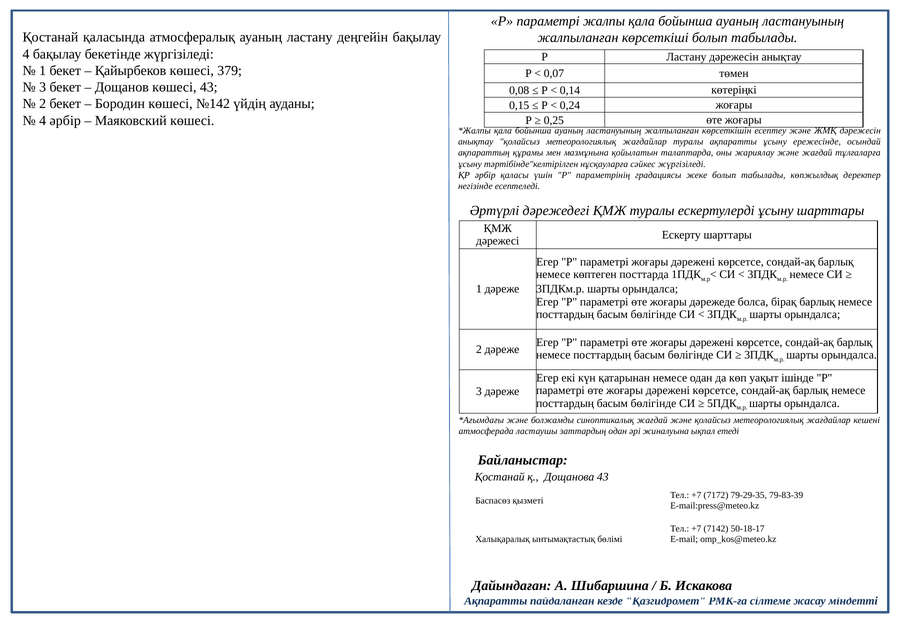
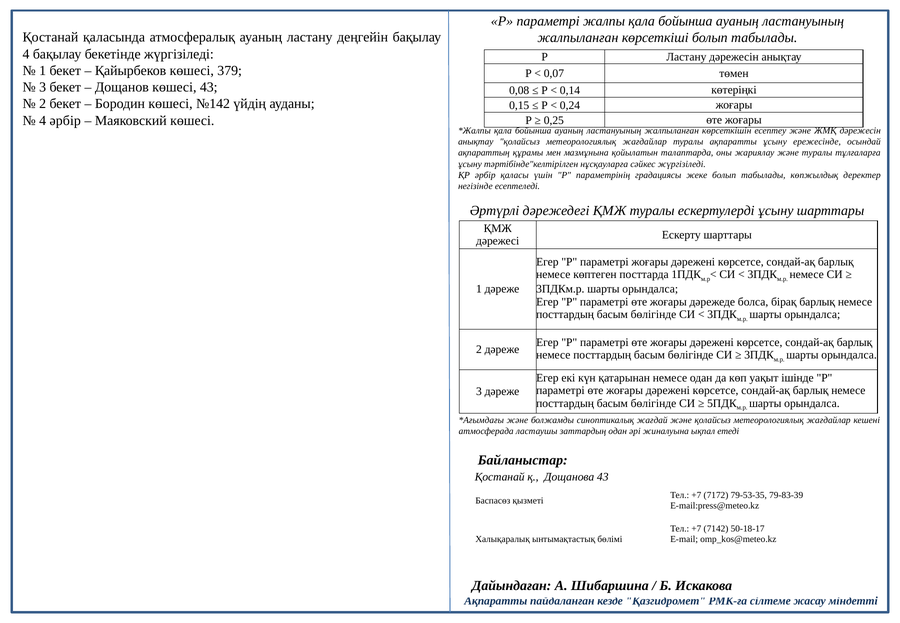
және жағдай: жағдай -> туралы (817, 153)
79-29-35: 79-29-35 -> 79-53-35 (749, 496)
